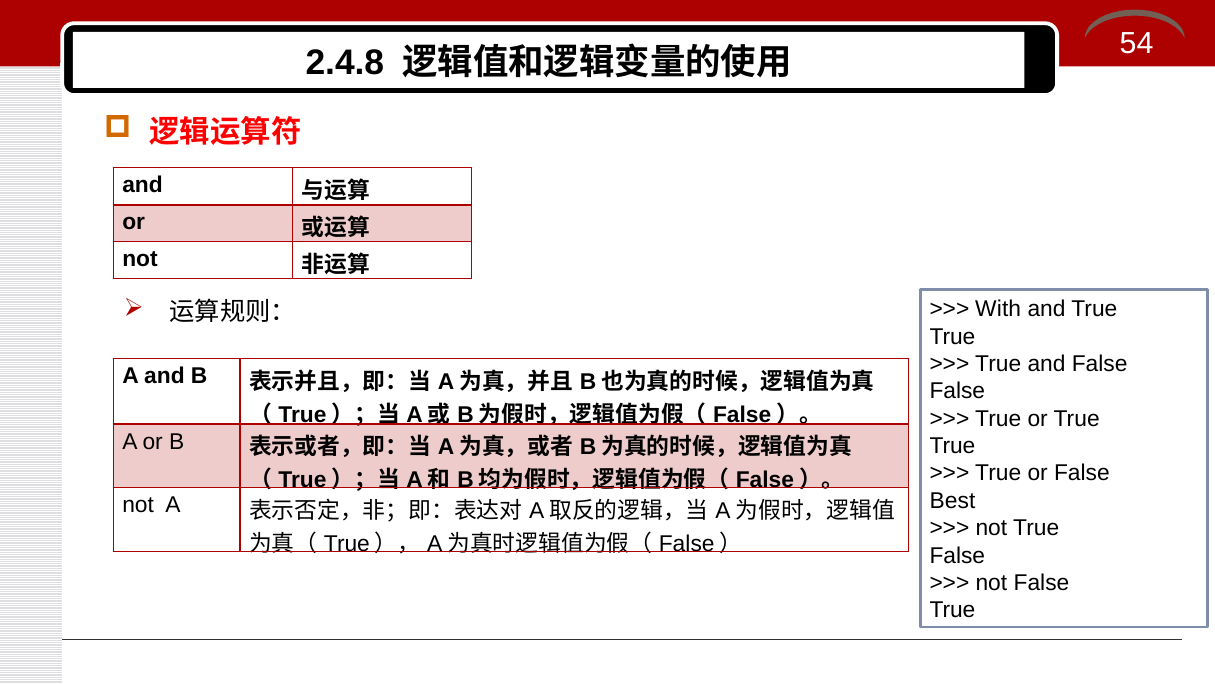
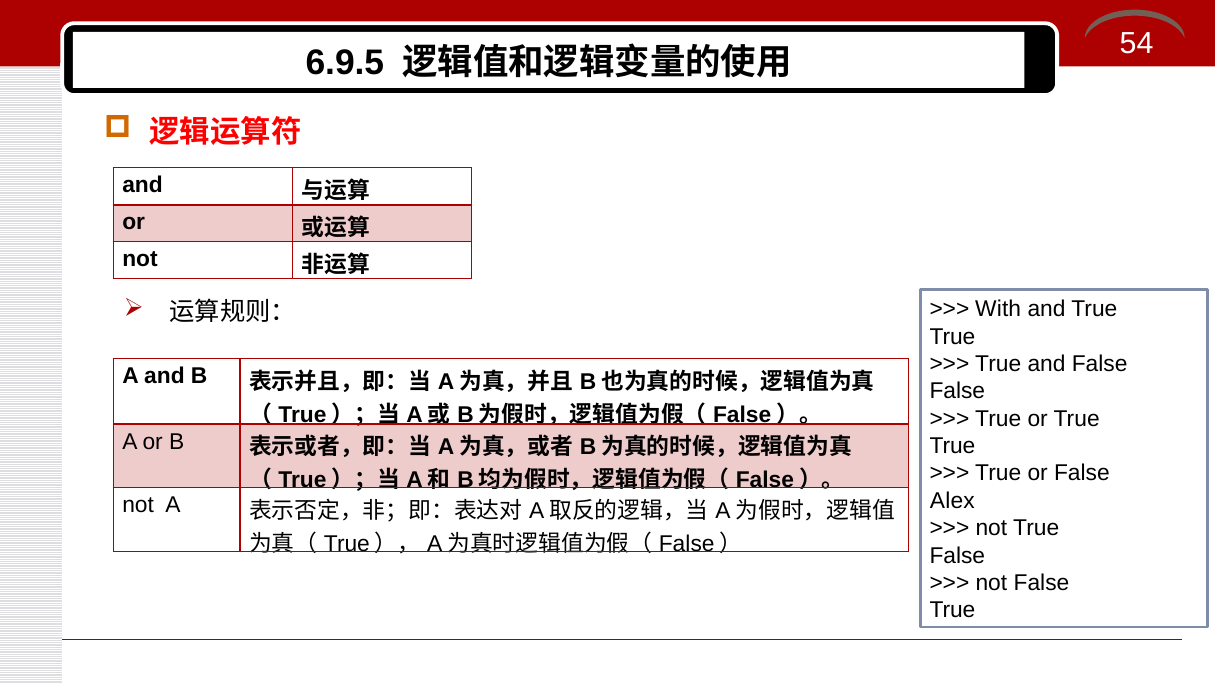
2.4.8: 2.4.8 -> 6.9.5 (345, 62)
Best: Best -> Alex (952, 500)
